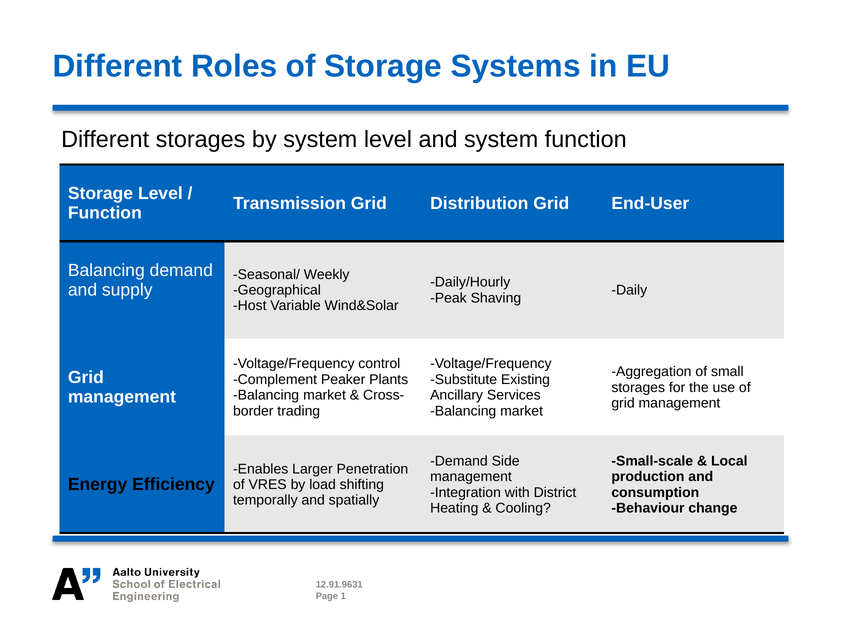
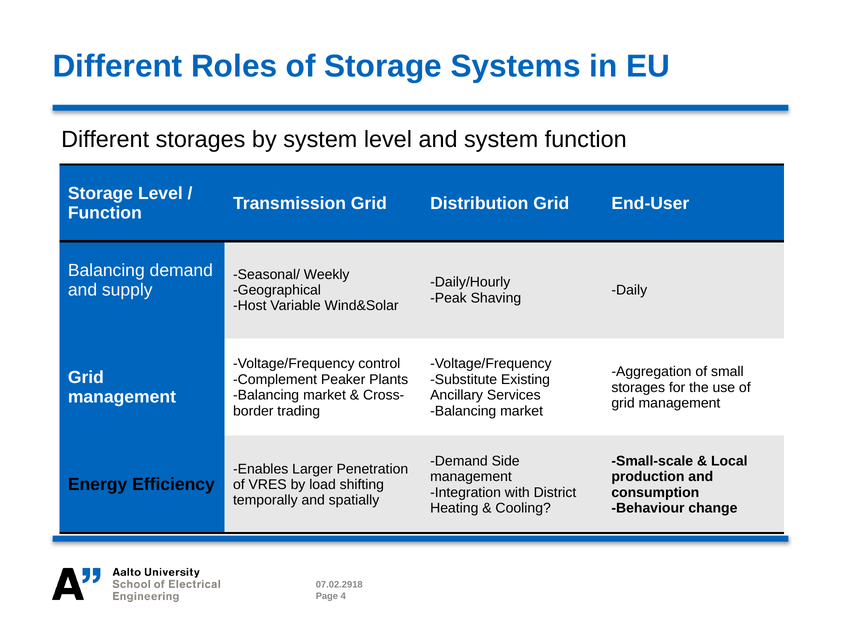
12.91.9631: 12.91.9631 -> 07.02.2918 (339, 584)
1: 1 -> 4 (343, 596)
